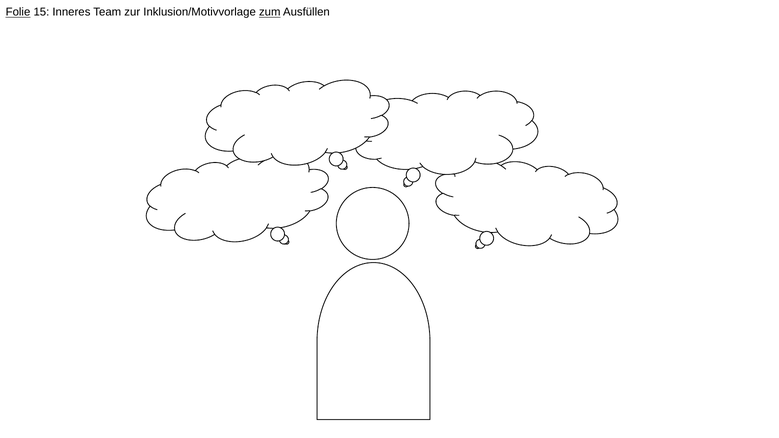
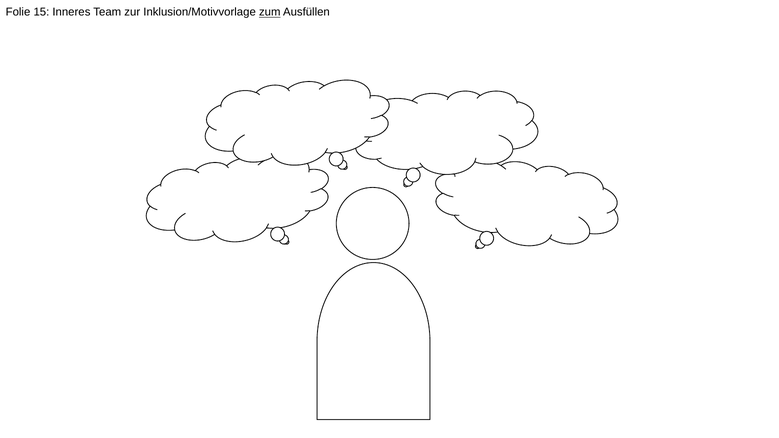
Folie underline: present -> none (18, 12)
